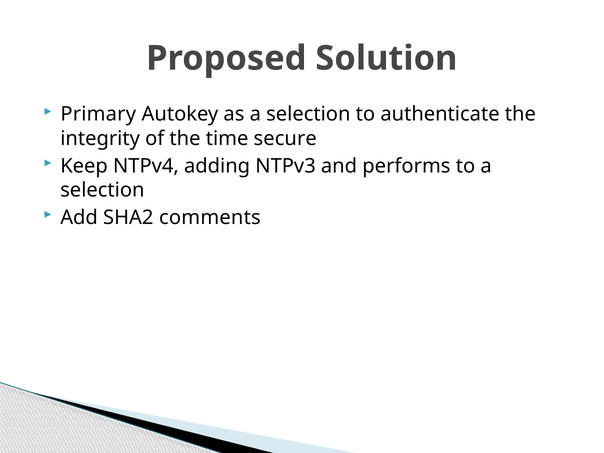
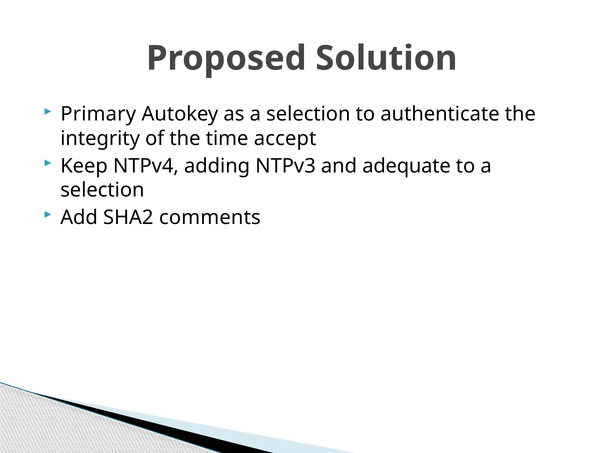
secure: secure -> accept (285, 138)
performs: performs -> adequate (407, 166)
